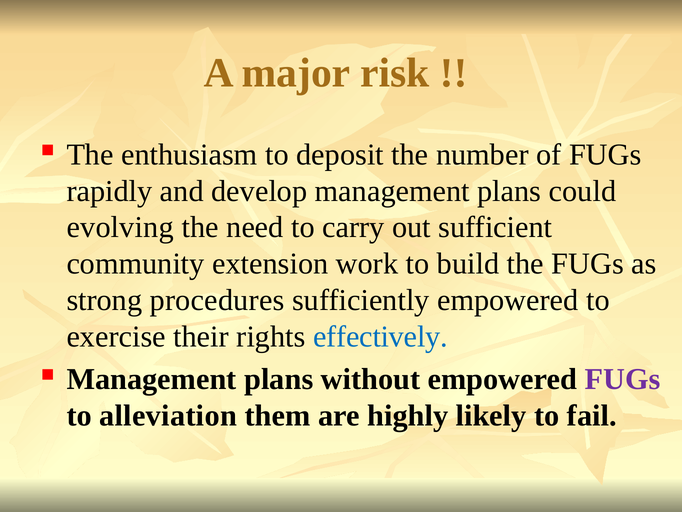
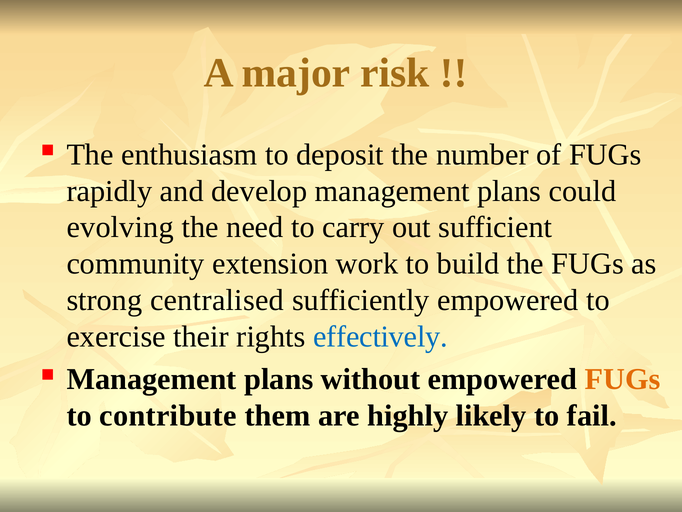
procedures: procedures -> centralised (217, 300)
FUGs colour: purple -> orange (623, 379)
alleviation: alleviation -> contribute (168, 415)
